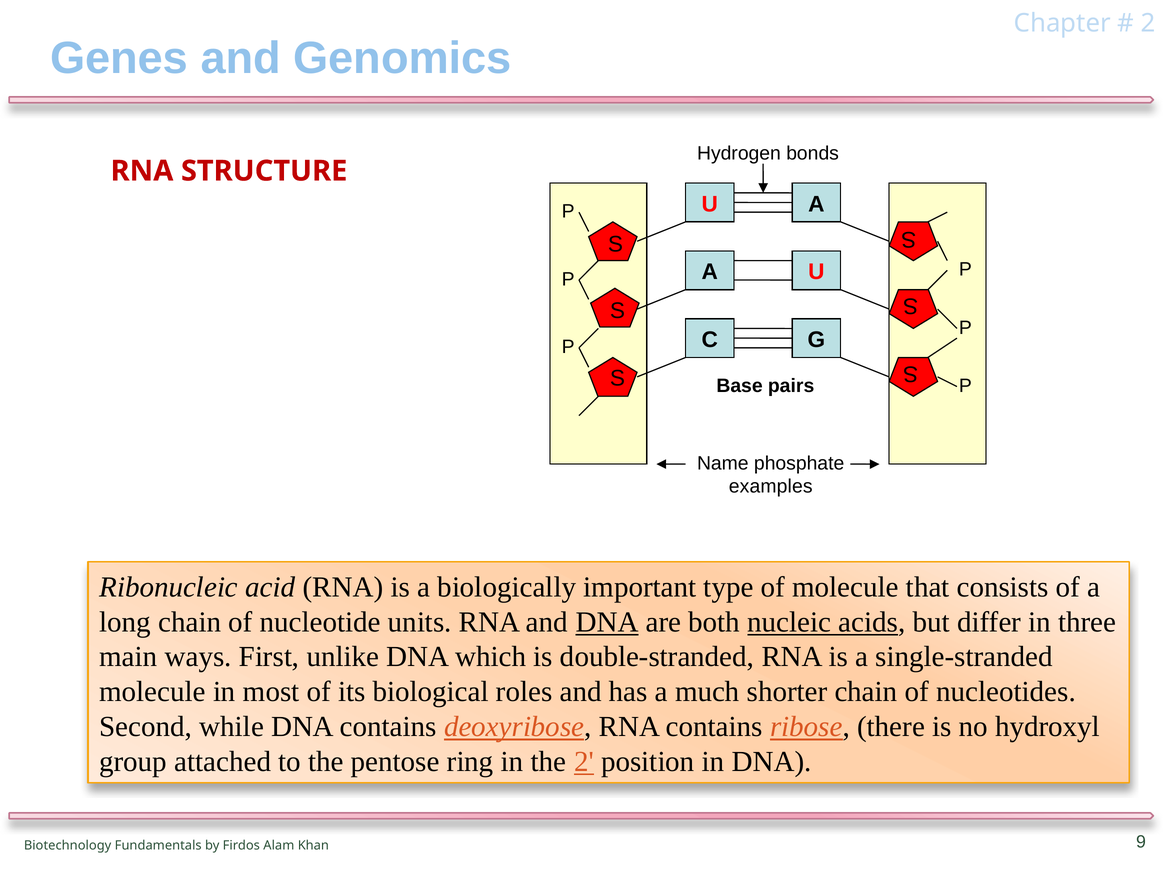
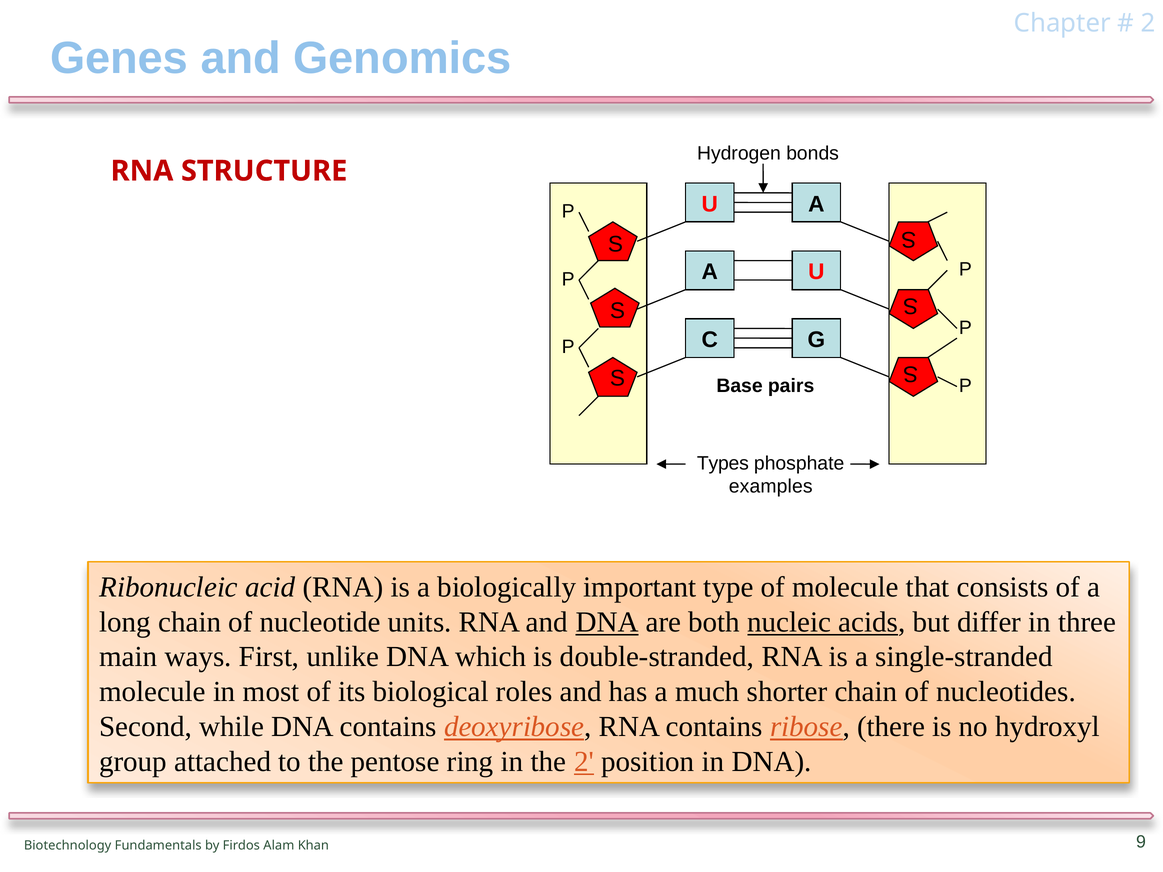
Name: Name -> Types (723, 463)
